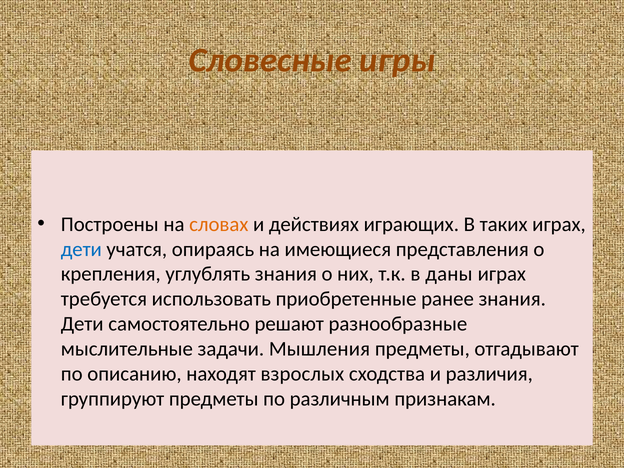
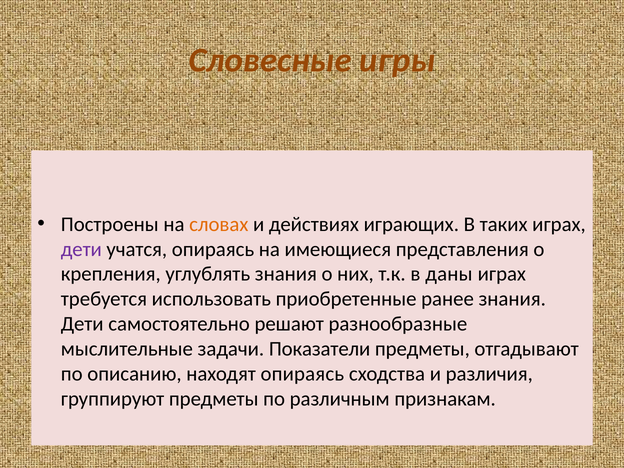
дети colour: blue -> purple (81, 249)
Мышления: Мышления -> Показатели (320, 349)
находят взрослых: взрослых -> опираясь (302, 374)
